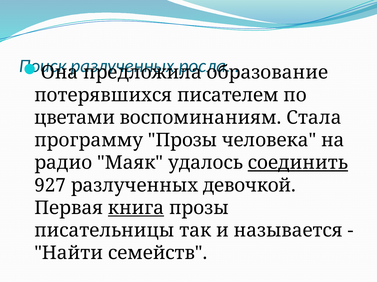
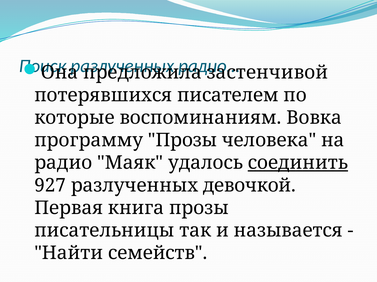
росла…: росла… -> радио… (209, 66)
образование: образование -> застенчивой (267, 73)
цветами: цветами -> которые (74, 118)
Стала: Стала -> Вовка (314, 118)
книга underline: present -> none (136, 208)
